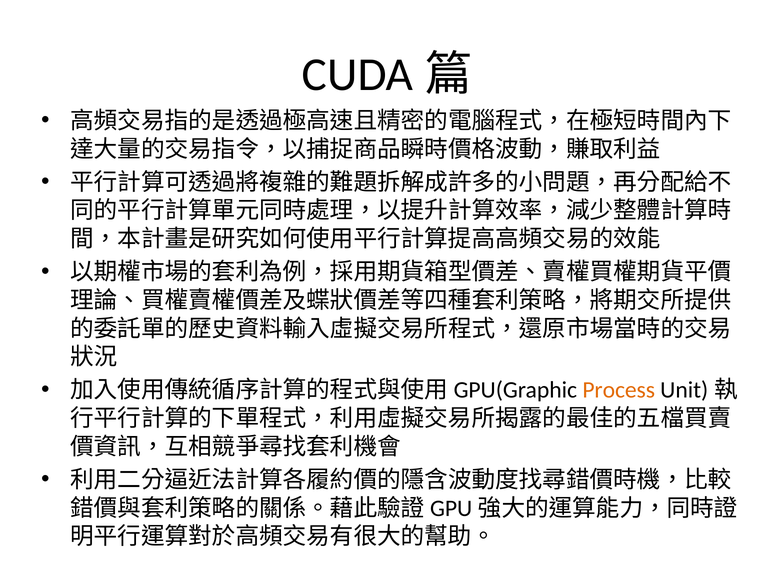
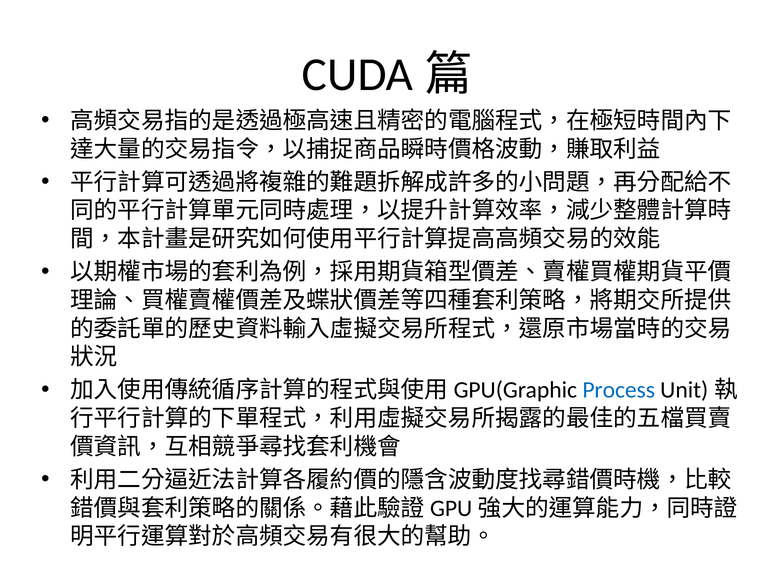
Process colour: orange -> blue (619, 391)
